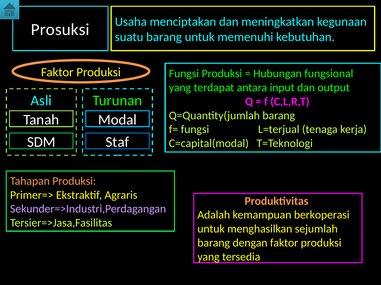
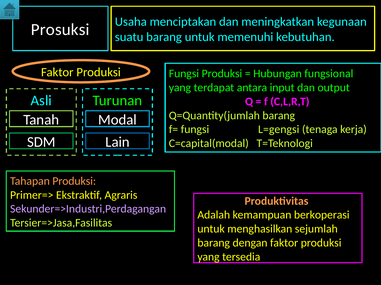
L=terjual: L=terjual -> L=gengsi (279, 130)
Staf: Staf -> Lain (118, 142)
